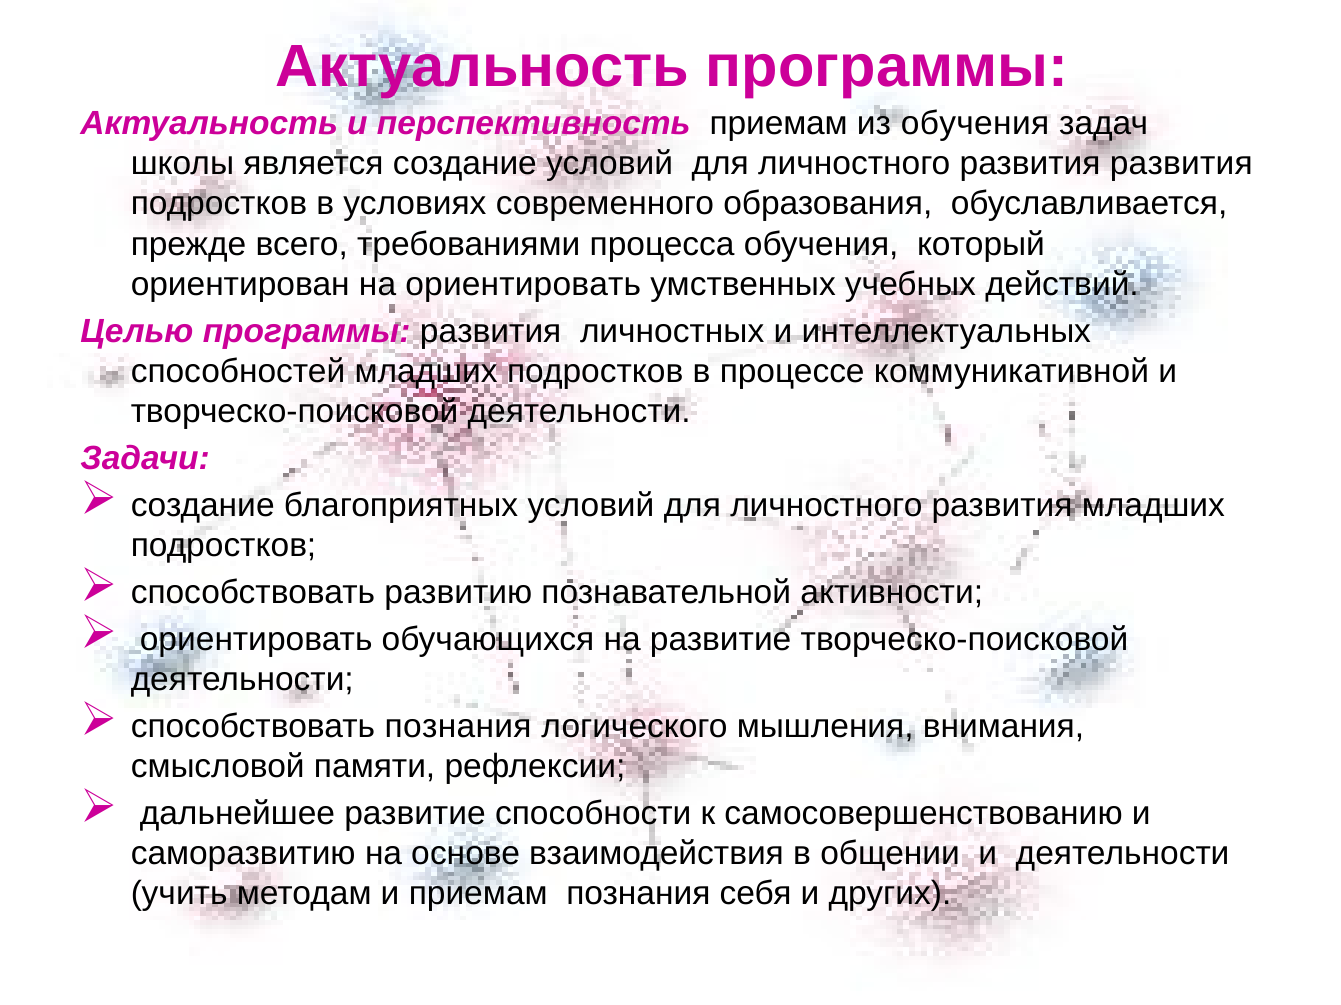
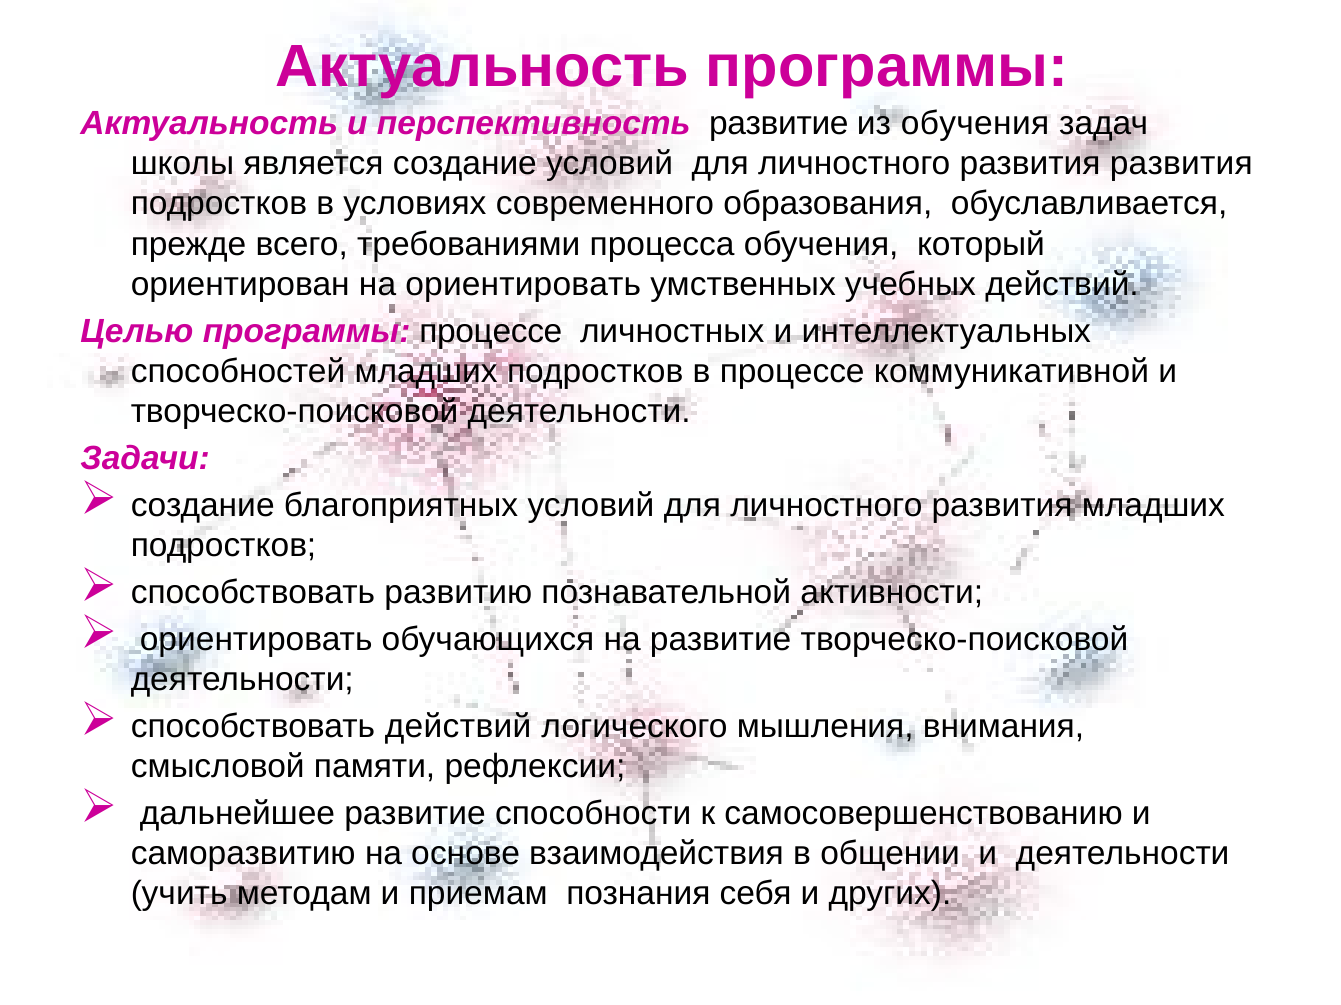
перспективность приемам: приемам -> развитие (779, 123)
программы развития: развития -> процессе (491, 331)
способствовать познания: познания -> действий (458, 727)
